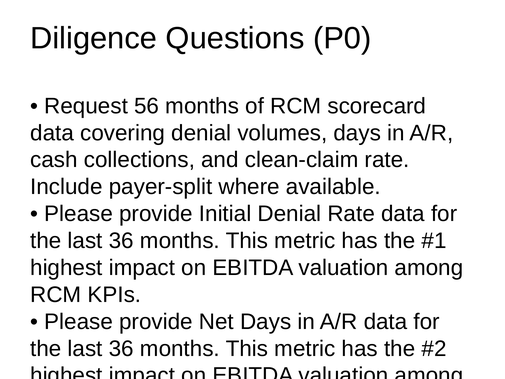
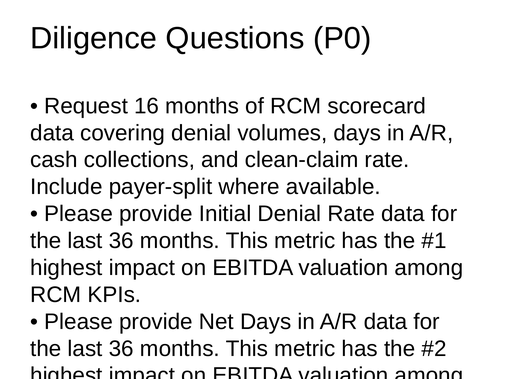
56: 56 -> 16 (147, 106)
